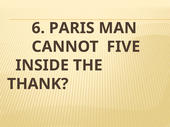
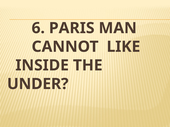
FIVE: FIVE -> LIKE (123, 47)
THANK: THANK -> UNDER (38, 84)
